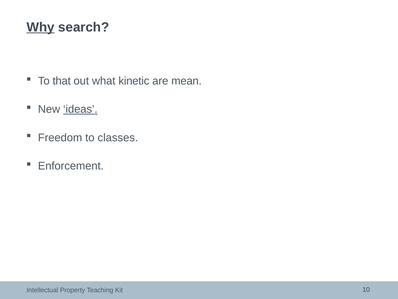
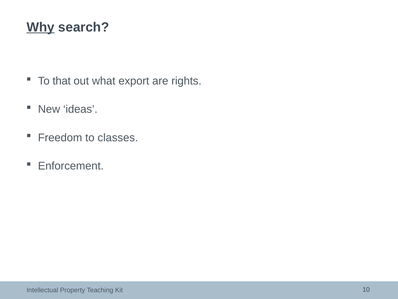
kinetic: kinetic -> export (134, 81)
mean: mean -> rights (186, 81)
ideas underline: present -> none (80, 109)
